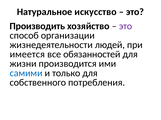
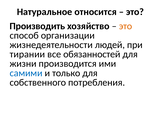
искусство: искусство -> относится (96, 12)
это colour: purple -> orange (126, 26)
имеется: имеется -> тирании (27, 55)
